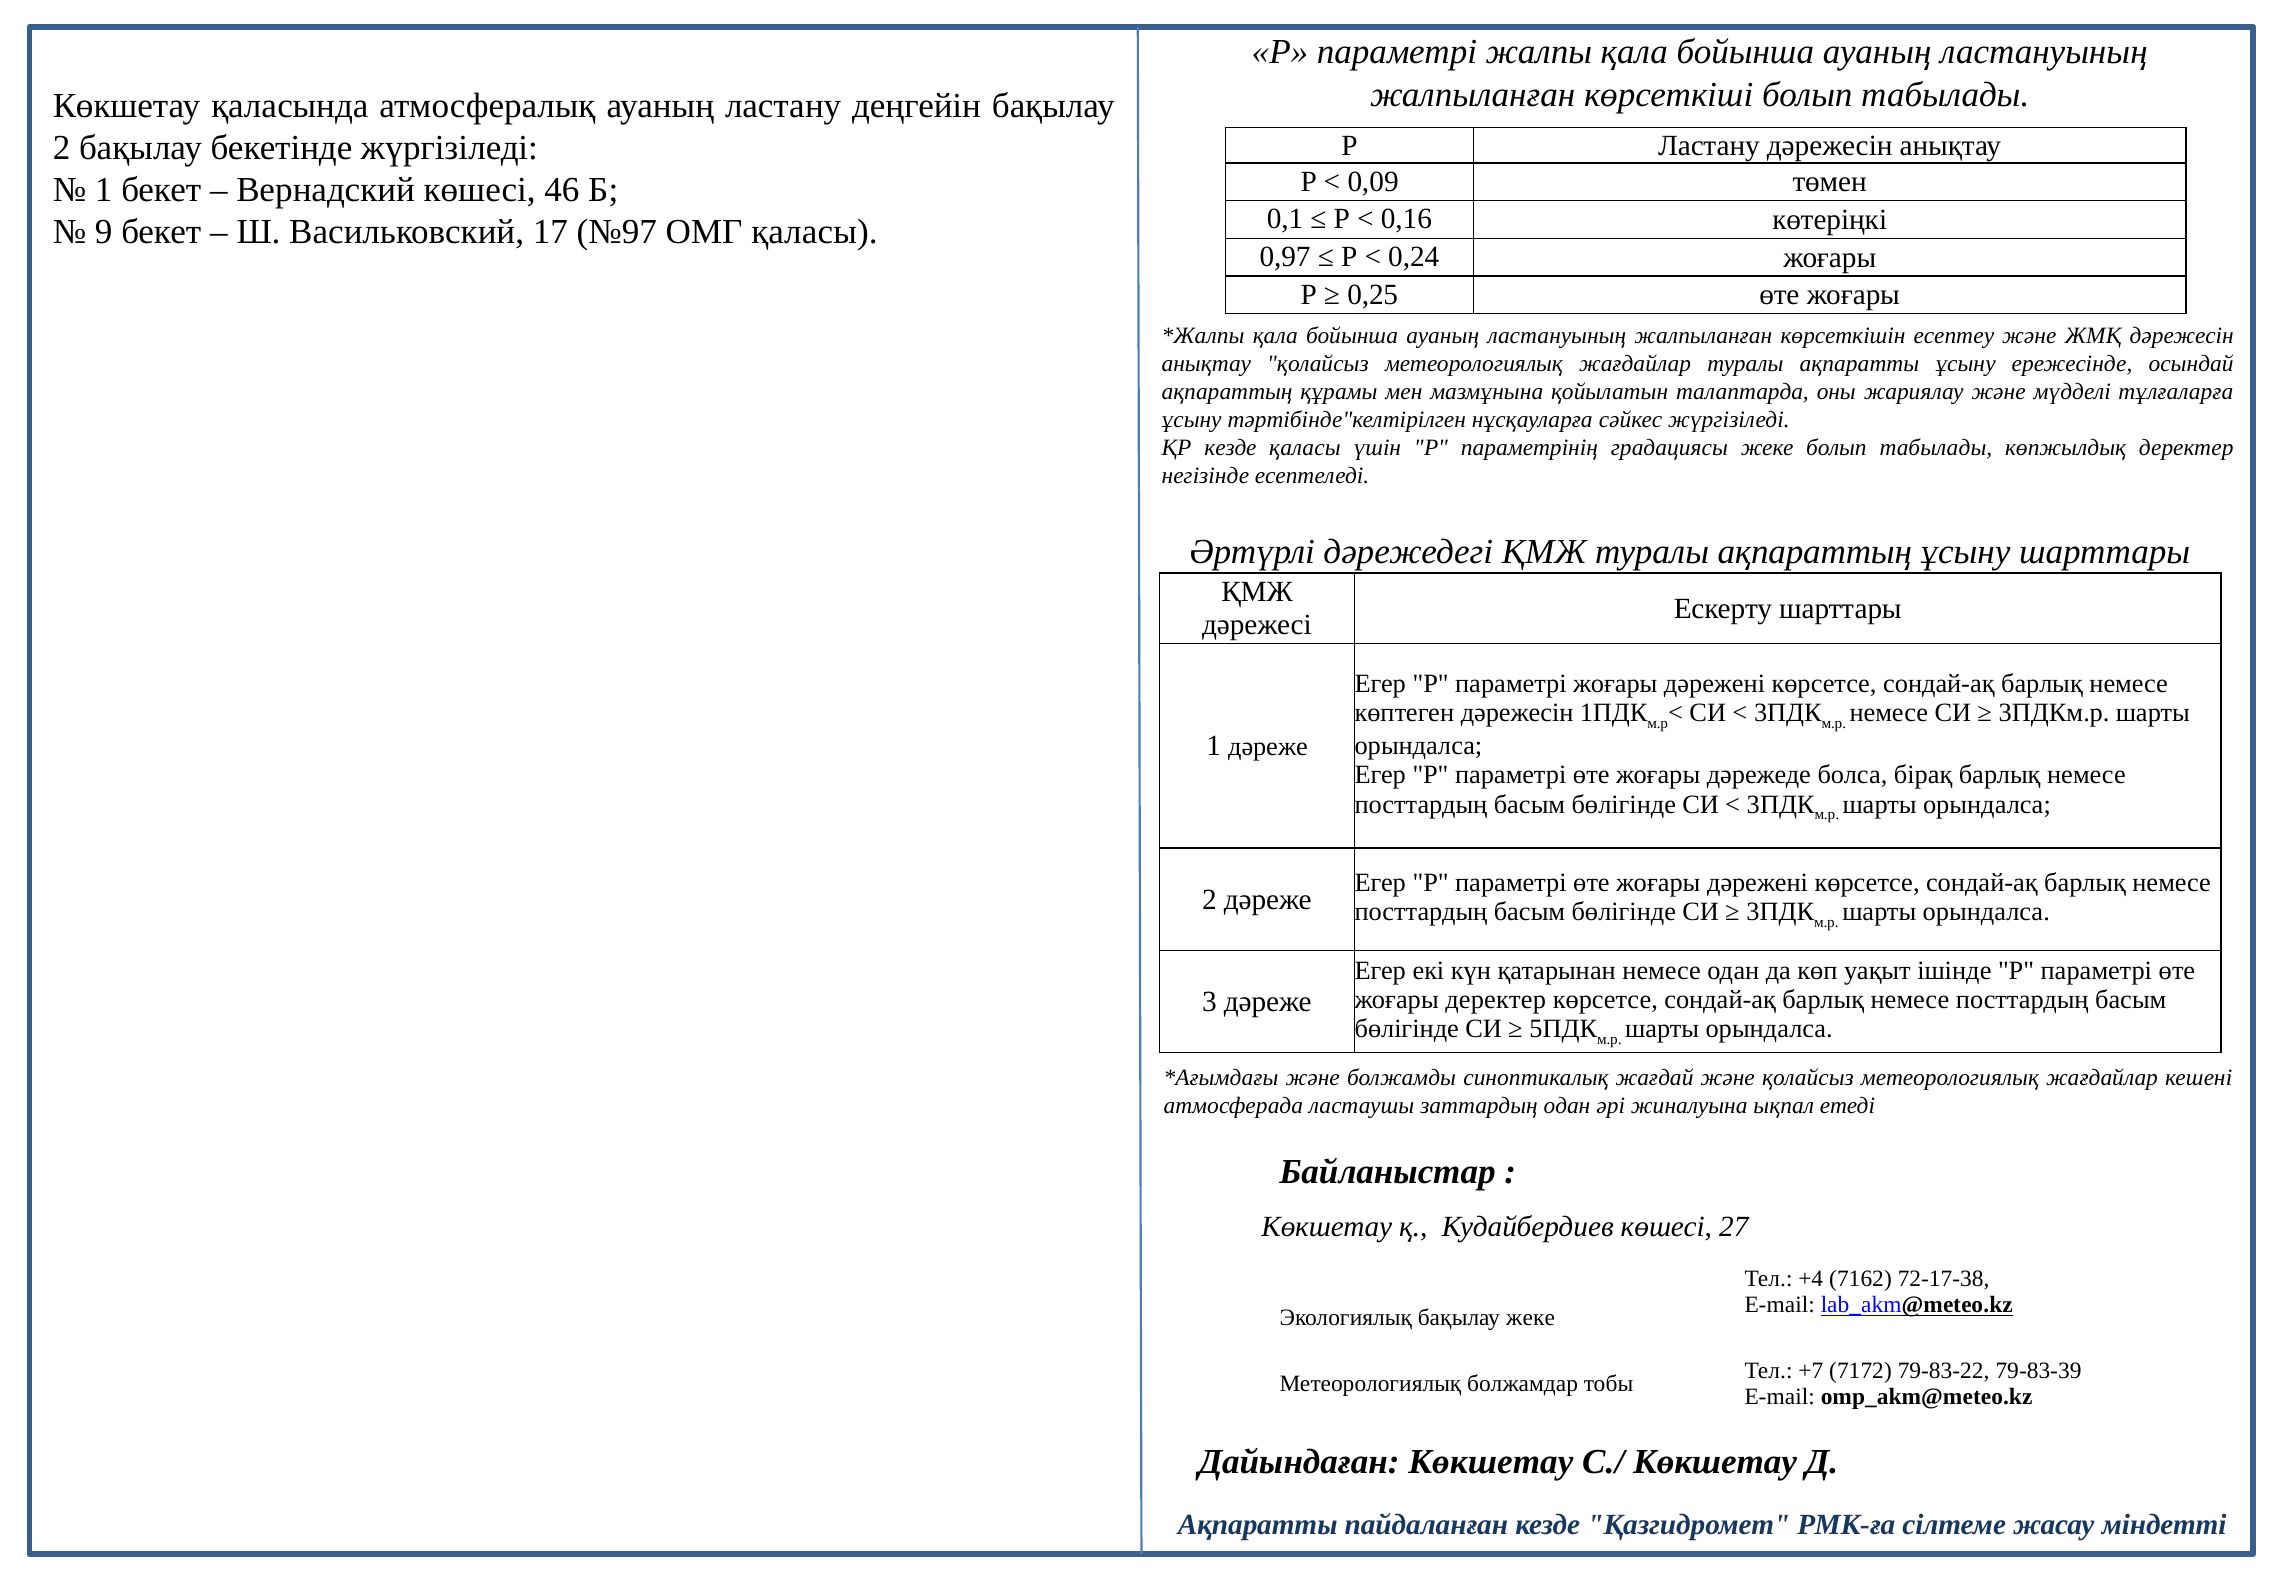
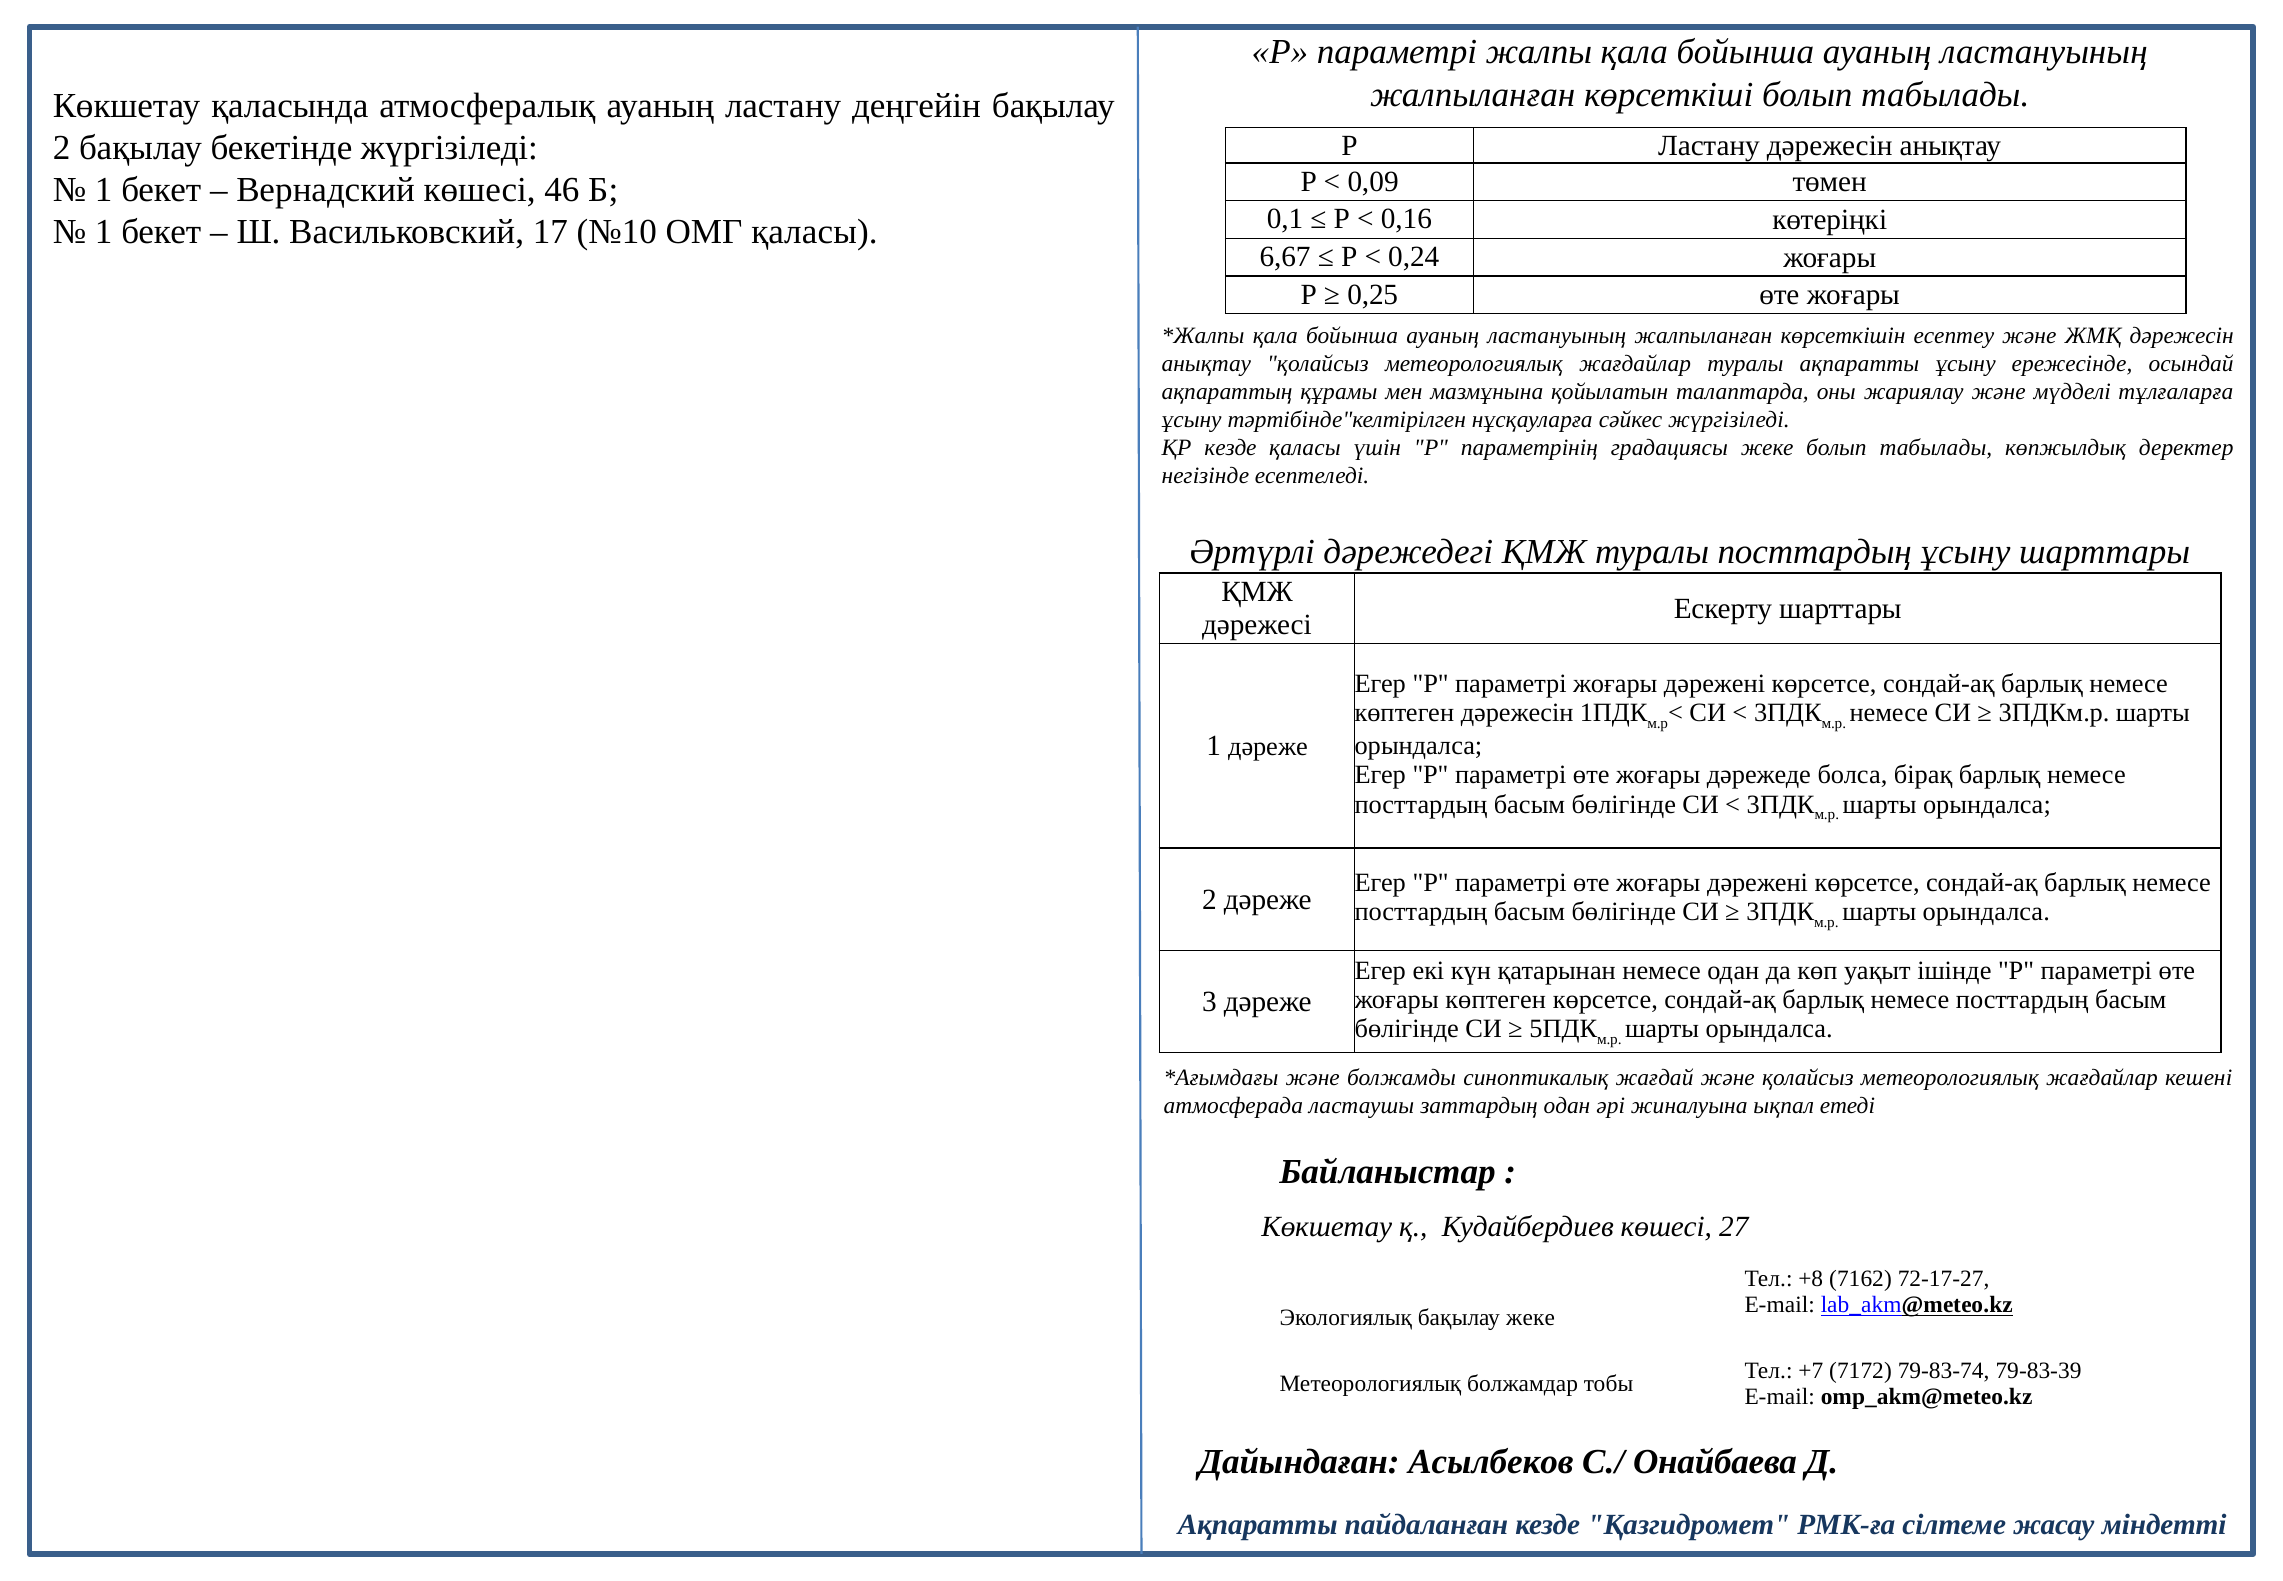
9: 9 -> 1 (104, 232)
№97: №97 -> №10 (617, 232)
0,97: 0,97 -> 6,67 (1285, 257)
туралы ақпараттың: ақпараттың -> посттардың (1815, 551)
жоғары деректер: деректер -> көптеген (1496, 999)
+4: +4 -> +8 (1811, 1279)
72-17-38: 72-17-38 -> 72-17-27 (1944, 1279)
79-83-22: 79-83-22 -> 79-83-74 (1944, 1370)
Дайындаған Көкшетау: Көкшетау -> Асылбеков (1491, 1461)
С./ Көкшетау: Көкшетау -> Онайбаева (1715, 1461)
